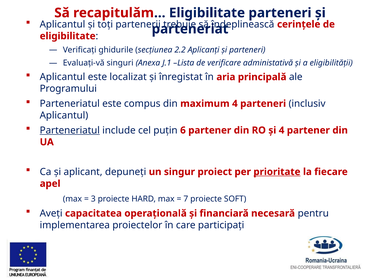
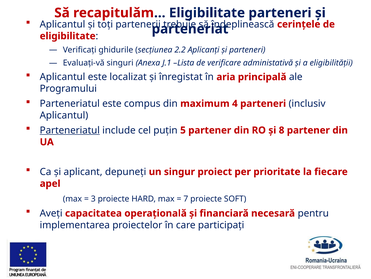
6: 6 -> 5 (183, 130)
și 4: 4 -> 8 (282, 130)
prioritate underline: present -> none (277, 171)
